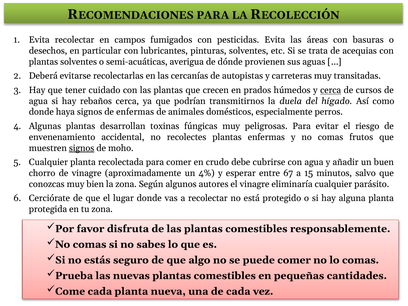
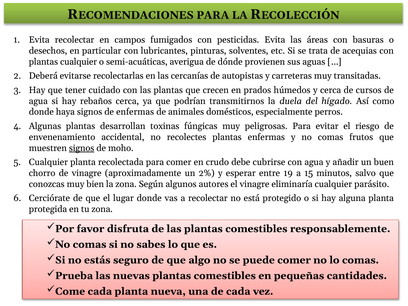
plantas solventes: solventes -> cualquier (79, 62)
cerca underline: present -> none (331, 90)
4%: 4% -> 2% (207, 173)
67: 67 -> 19 (288, 173)
